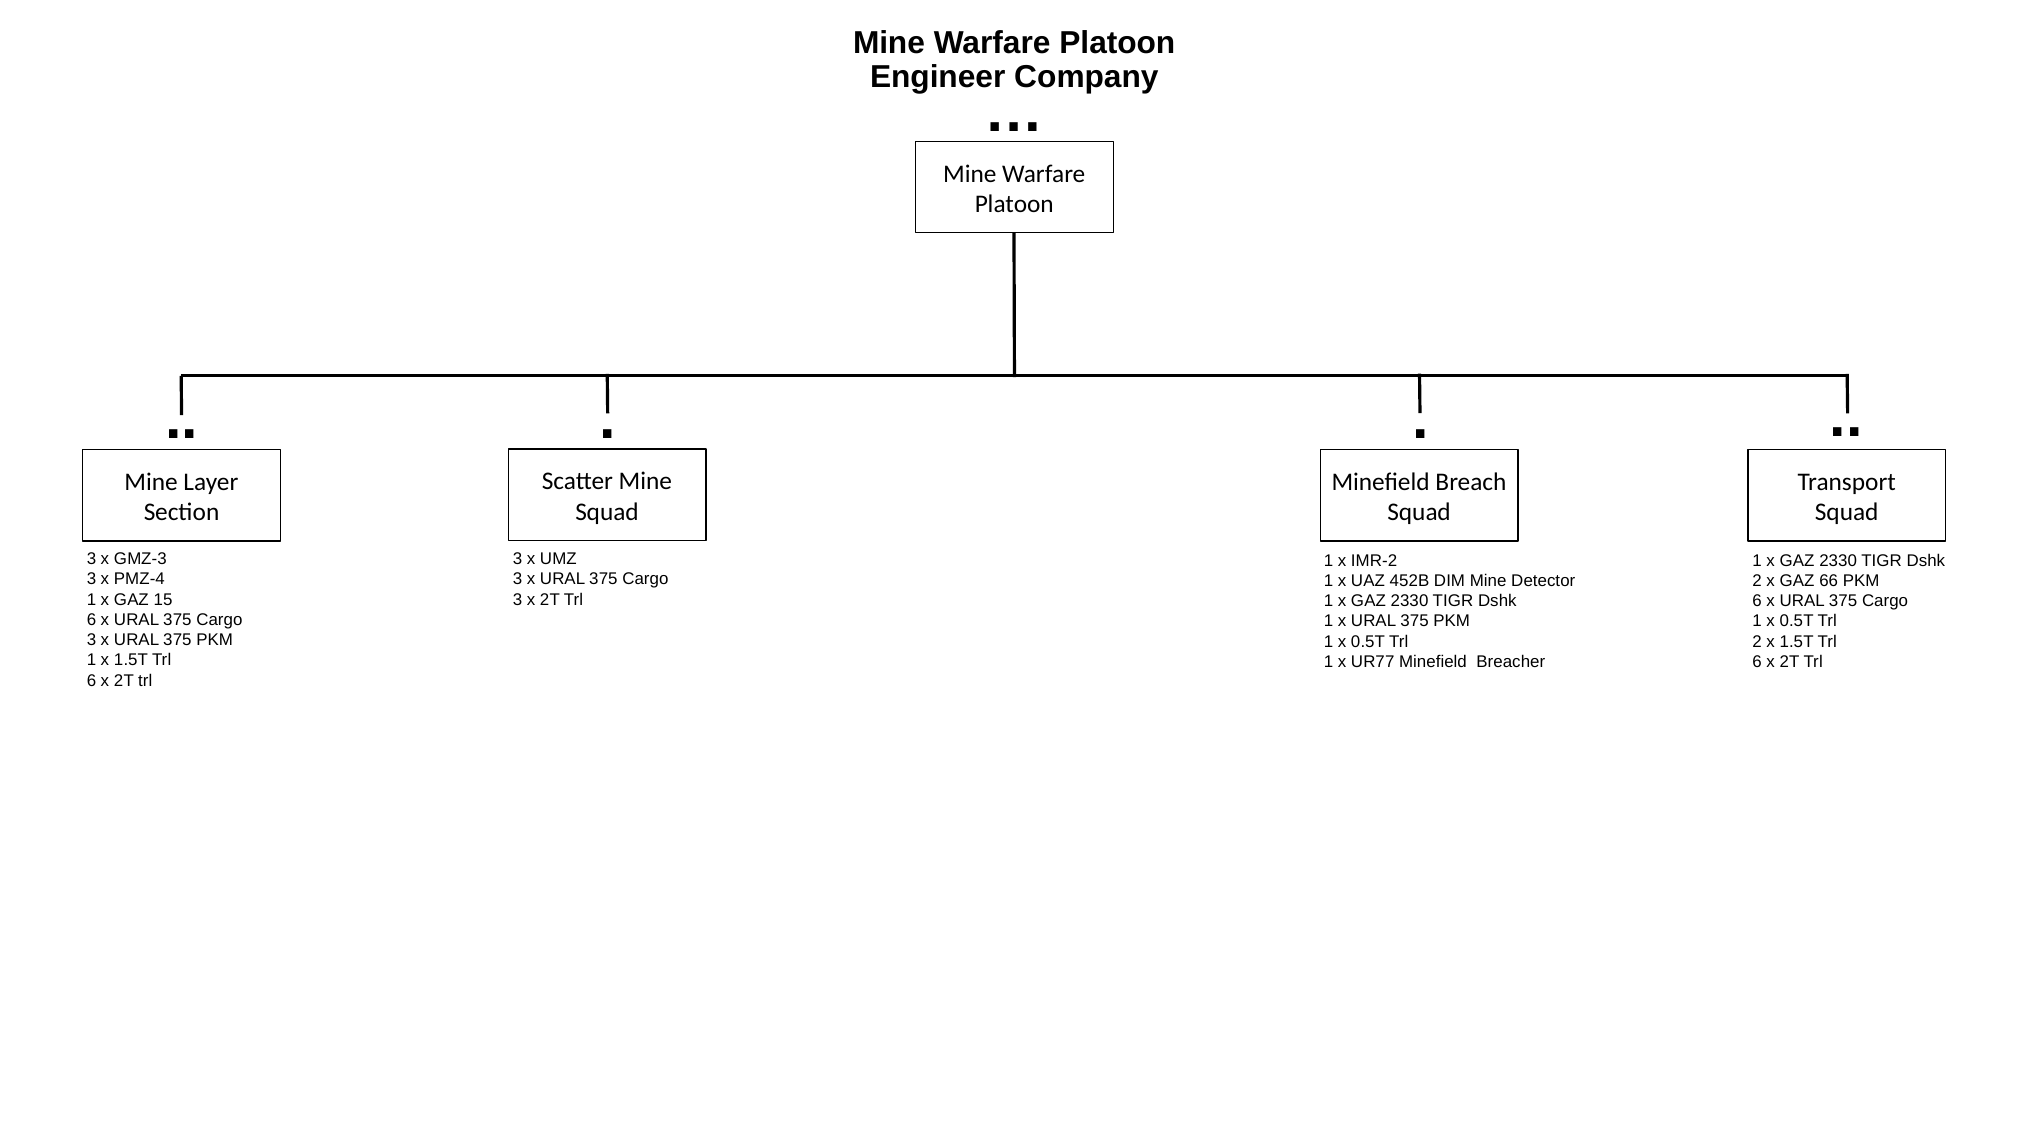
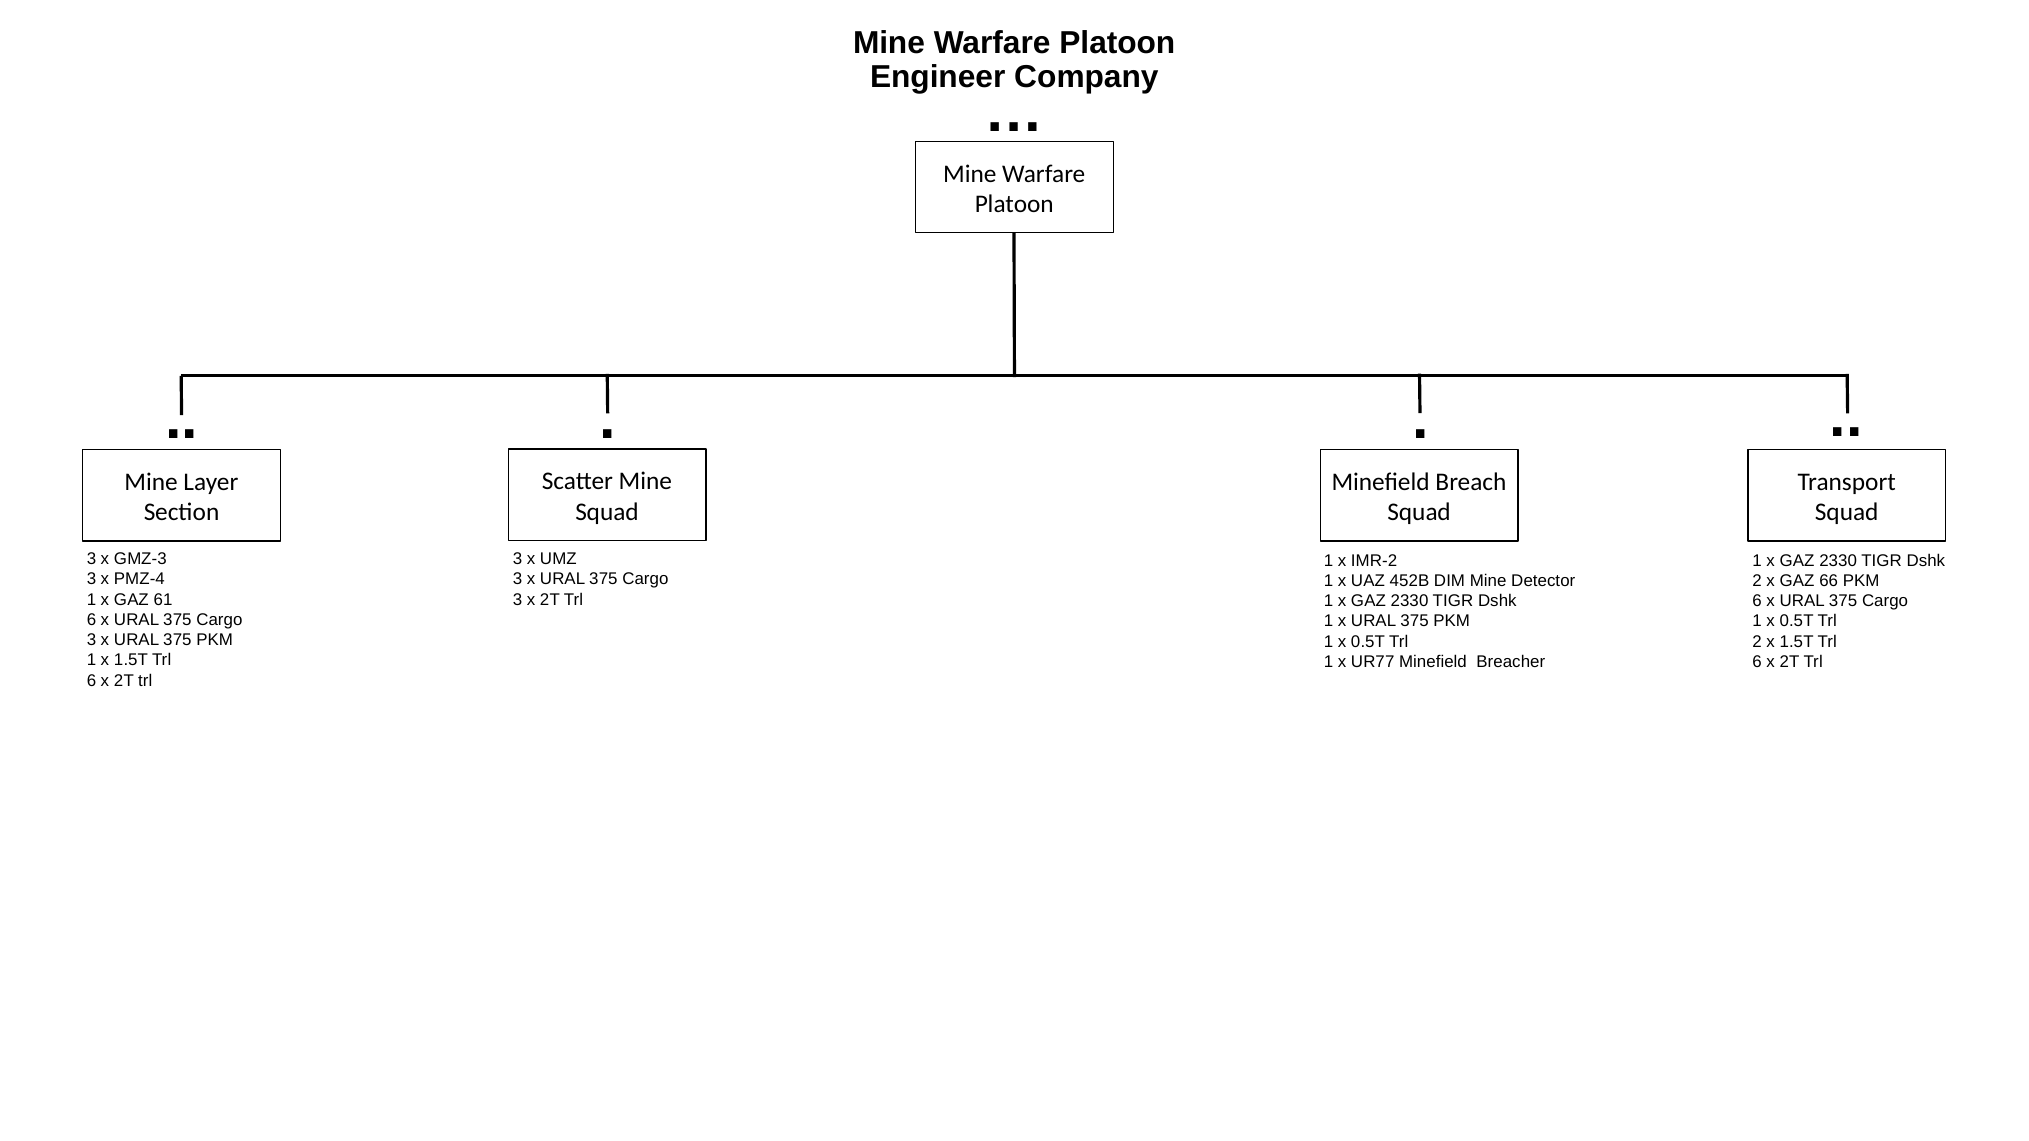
15: 15 -> 61 (163, 600)
